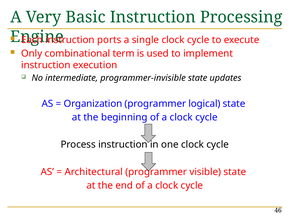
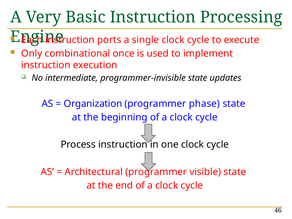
term: term -> once (124, 53)
logical: logical -> phase (204, 104)
